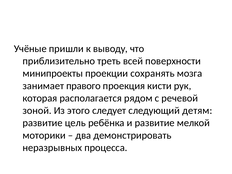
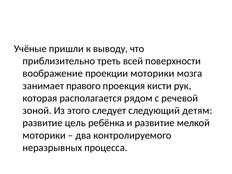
минипроекты: минипроекты -> воображение (53, 73)
проекции сохранять: сохранять -> моторики (152, 73)
демонстрировать: демонстрировать -> контролируемого (132, 135)
